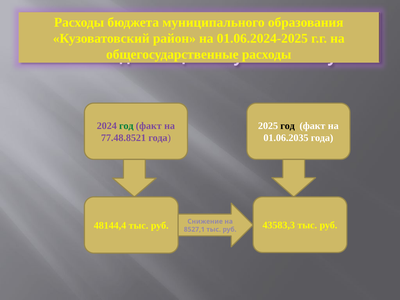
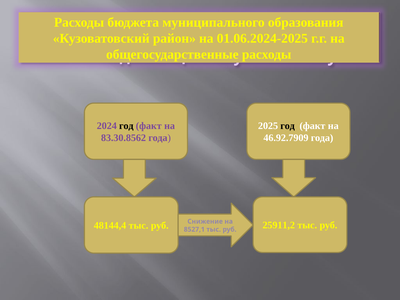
год colour: green -> black (126, 126)
77.48.8521: 77.48.8521 -> 83.30.8562 (123, 138)
01.06.2035: 01.06.2035 -> 46.92.7909 (286, 138)
43583,3: 43583,3 -> 25911,2 (279, 225)
